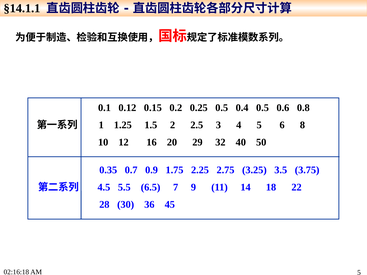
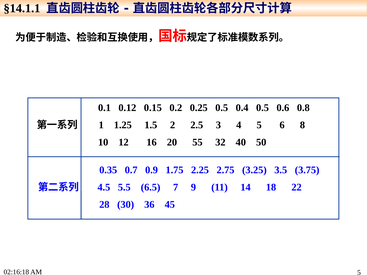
29: 29 -> 55 (197, 142)
